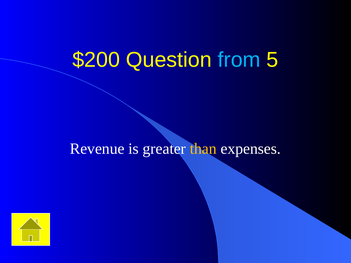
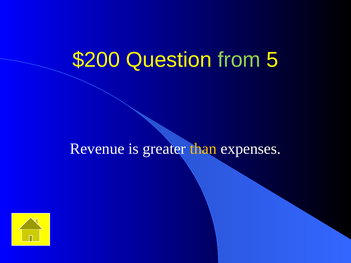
from colour: light blue -> light green (239, 60)
